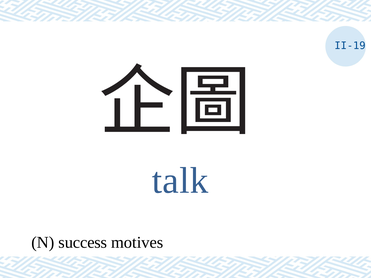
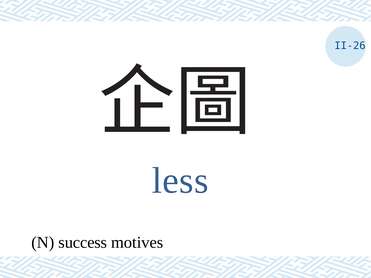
II-19: II-19 -> II-26 (350, 46)
talk: talk -> less (180, 181)
